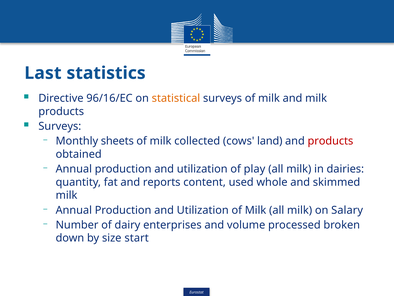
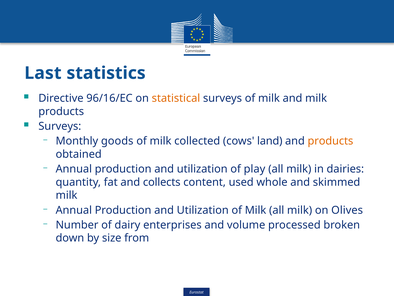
sheets: sheets -> goods (117, 141)
products colour: red -> orange (330, 141)
reports: reports -> collects (162, 182)
Salary: Salary -> Olives (347, 210)
start: start -> from (137, 238)
